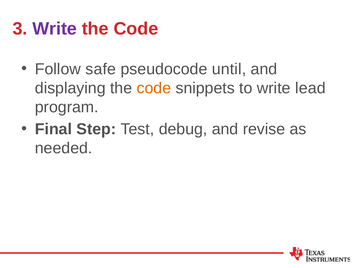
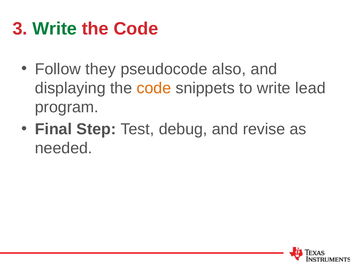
Write colour: purple -> green (55, 29)
safe: safe -> they (101, 69)
until: until -> also (229, 69)
